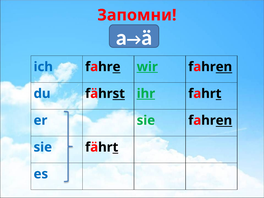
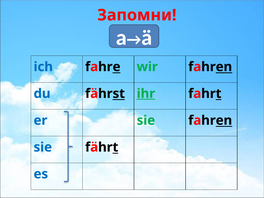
wir underline: present -> none (147, 67)
